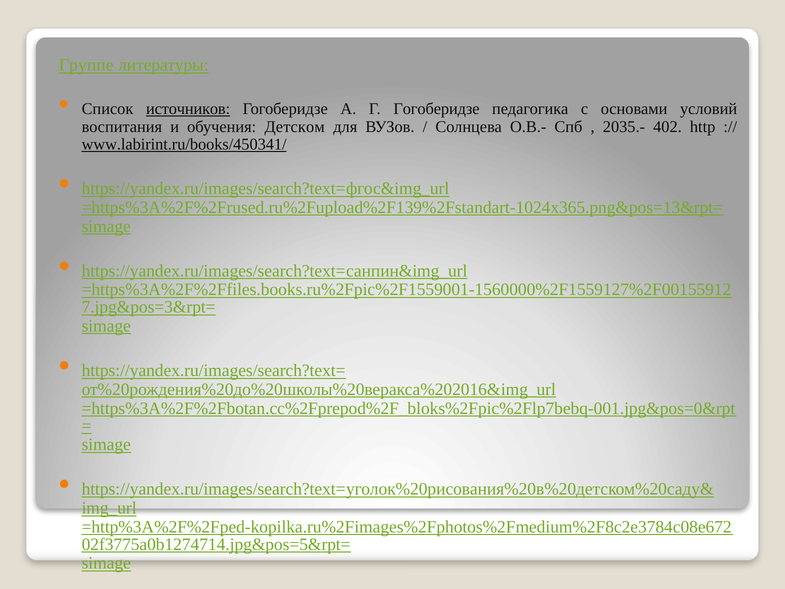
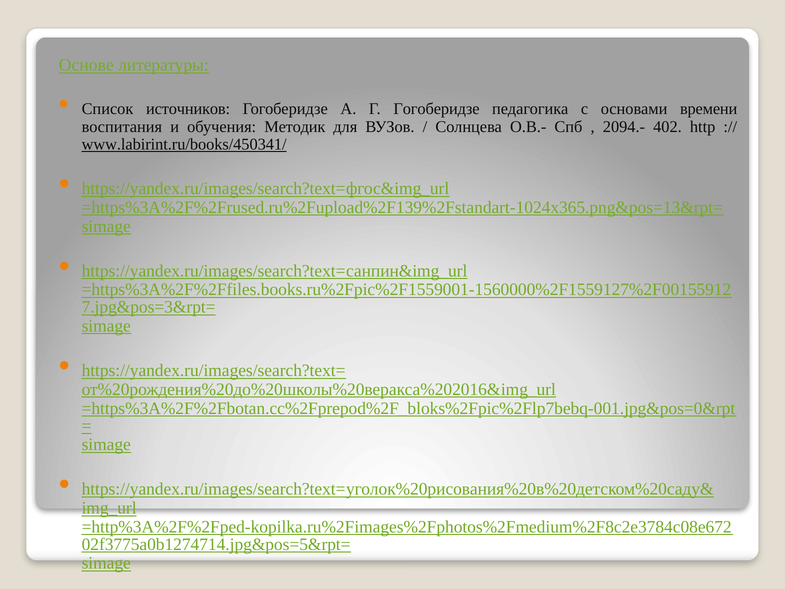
Группе: Группе -> Основе (86, 65)
источников underline: present -> none (188, 109)
условий: условий -> времени (709, 109)
Детском: Детском -> Методик (295, 127)
2035.-: 2035.- -> 2094.- (624, 127)
